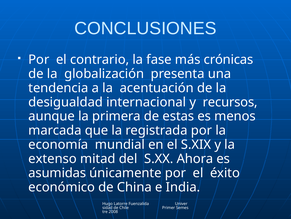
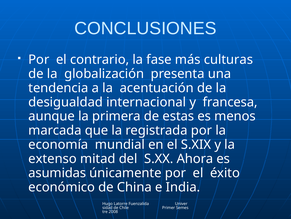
crónicas: crónicas -> culturas (228, 59)
recursos: recursos -> francesa (230, 102)
